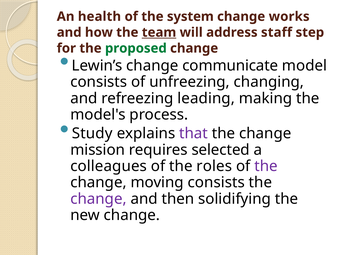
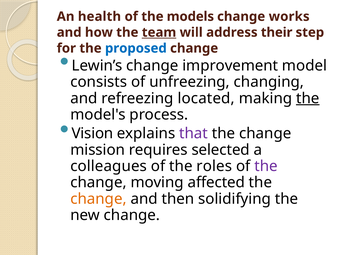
system: system -> models (190, 17)
staff: staff -> their (277, 32)
proposed colour: green -> blue (136, 48)
communicate: communicate -> improvement (230, 66)
leading: leading -> located (206, 98)
the underline: none -> present (308, 98)
Study: Study -> Vision (92, 134)
moving consists: consists -> affected (216, 182)
change colour: purple -> orange (98, 199)
